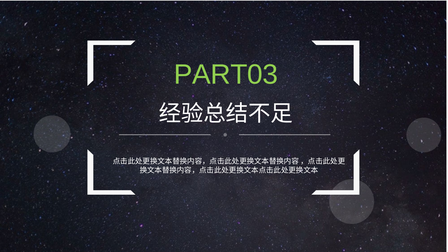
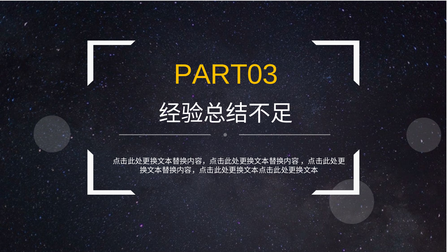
PART03 colour: light green -> yellow (226, 75)
